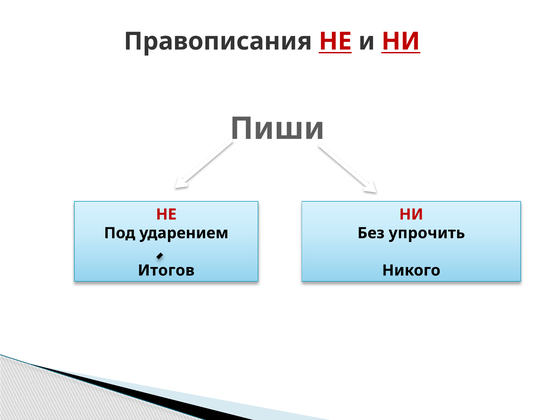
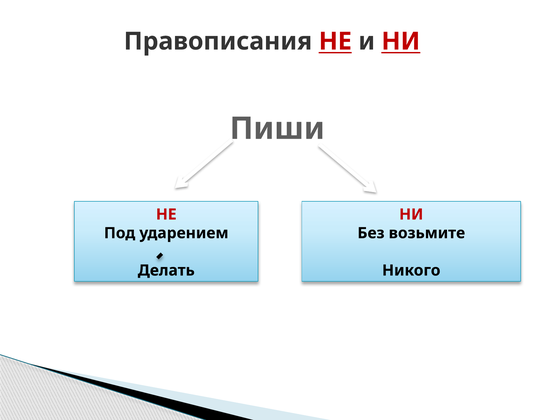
упрочить: упрочить -> возьмите (427, 233)
Итогов: Итогов -> Делать (166, 270)
